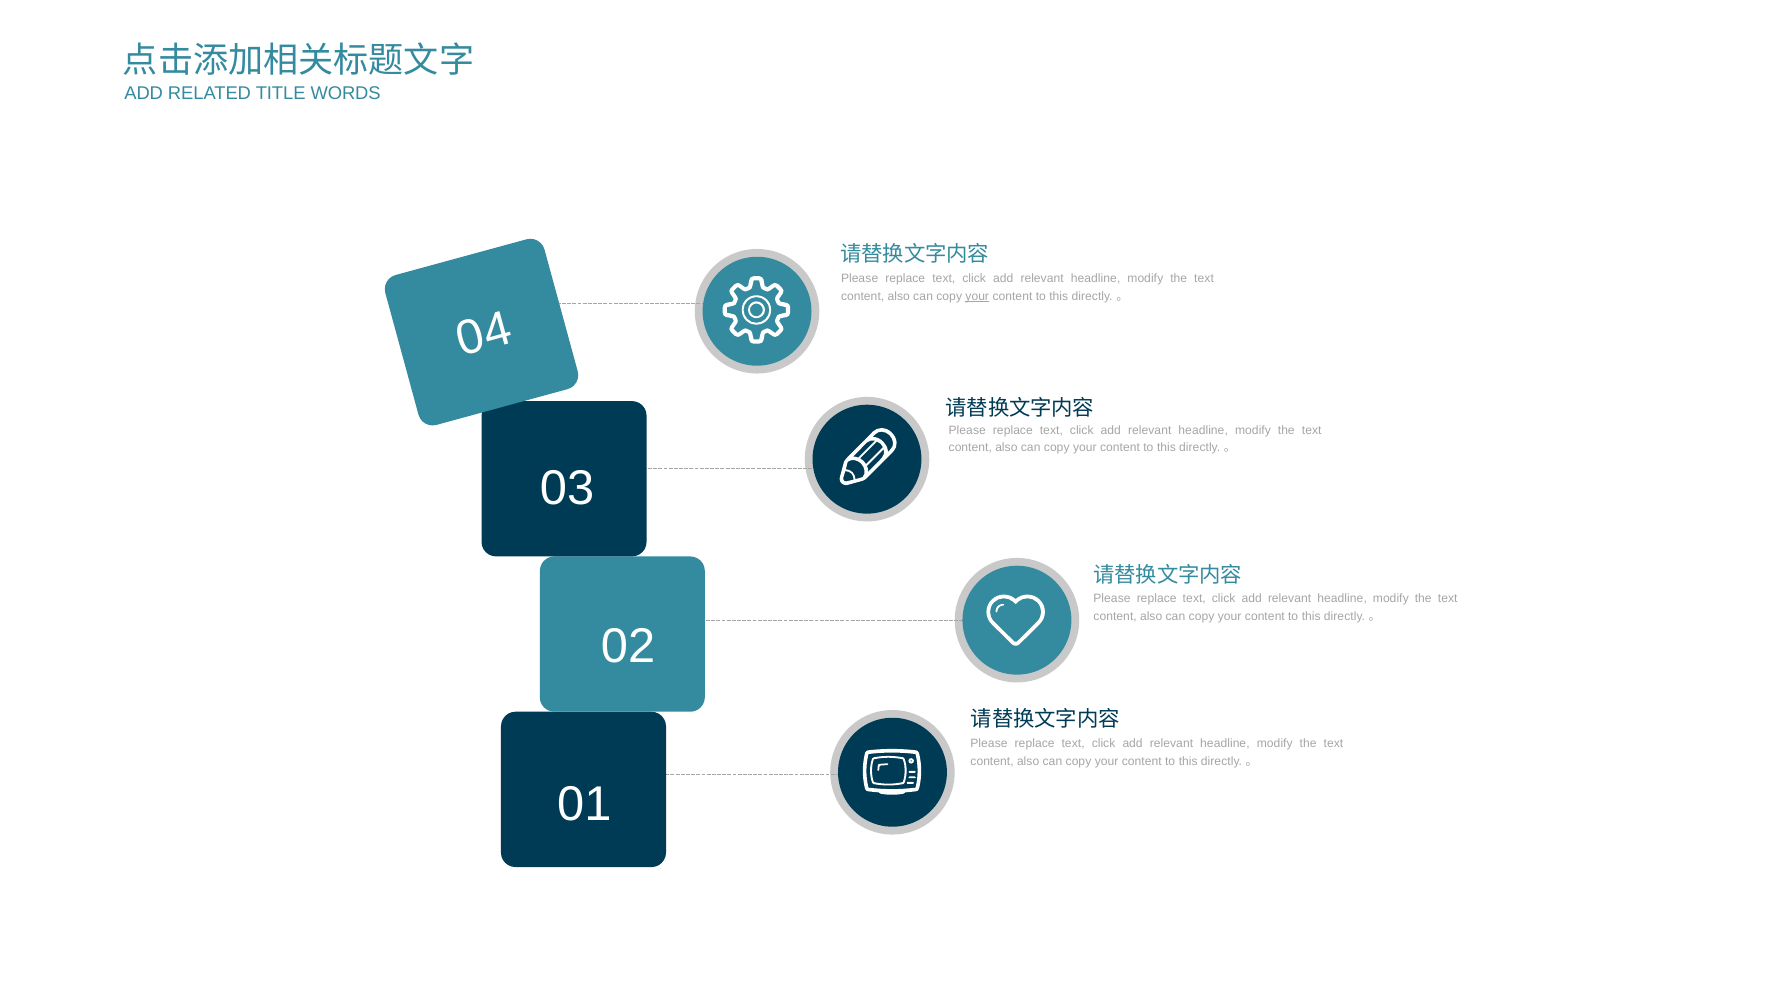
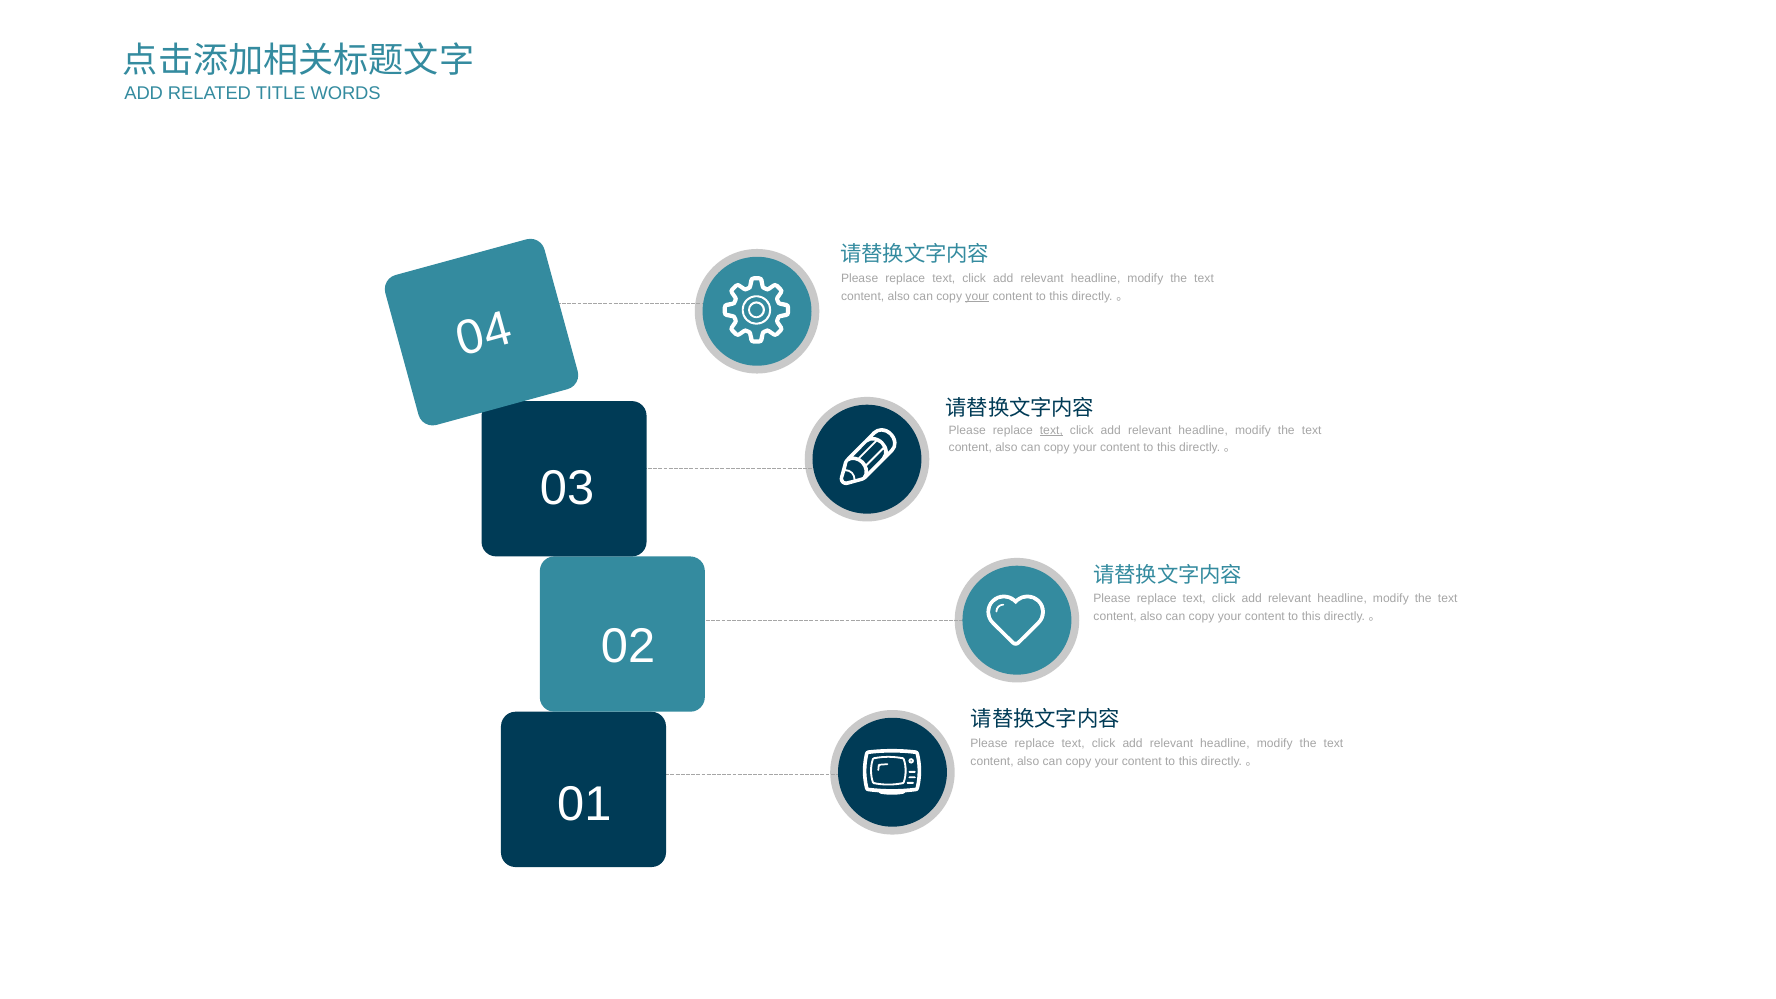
text underline: none -> present (1051, 430)
